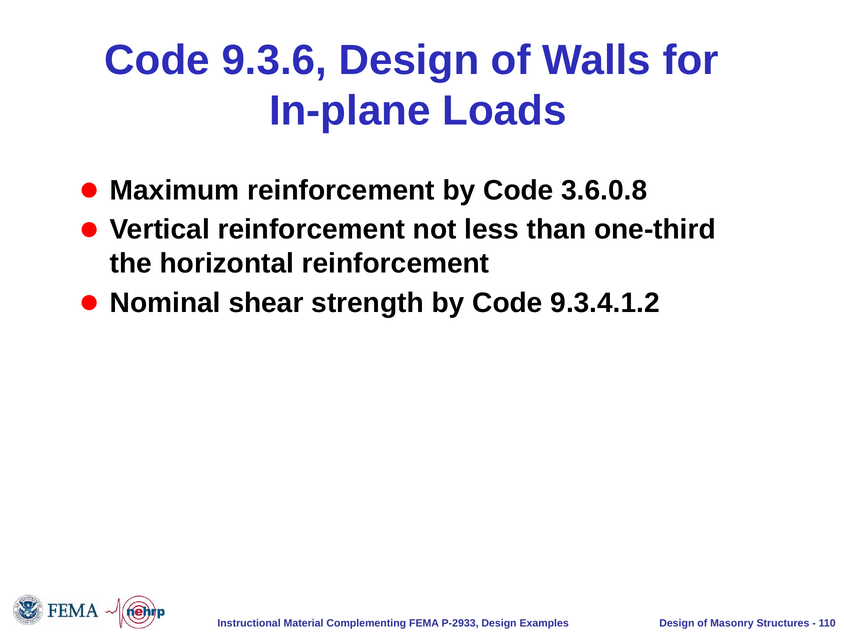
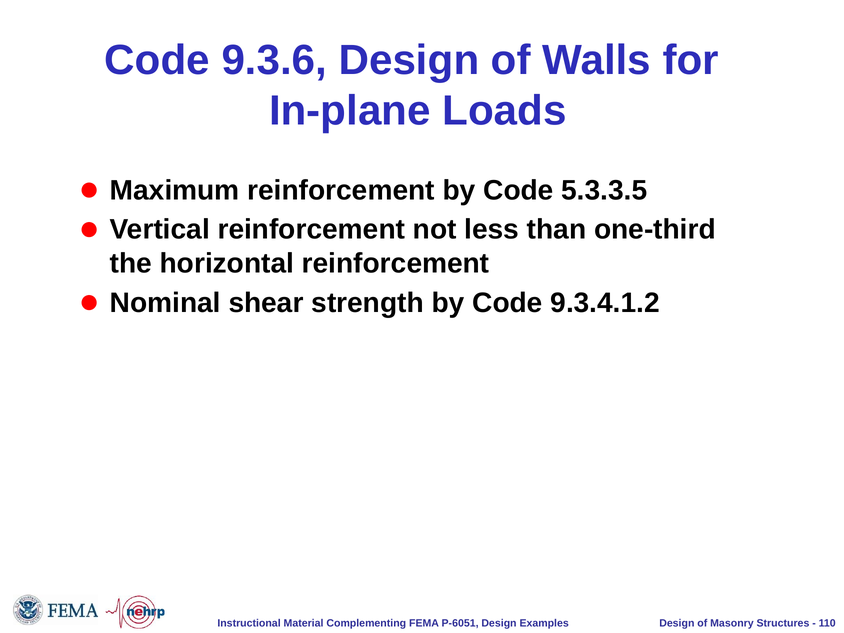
3.6.0.8: 3.6.0.8 -> 5.3.3.5 (604, 190)
P-2933: P-2933 -> P-6051 (460, 623)
